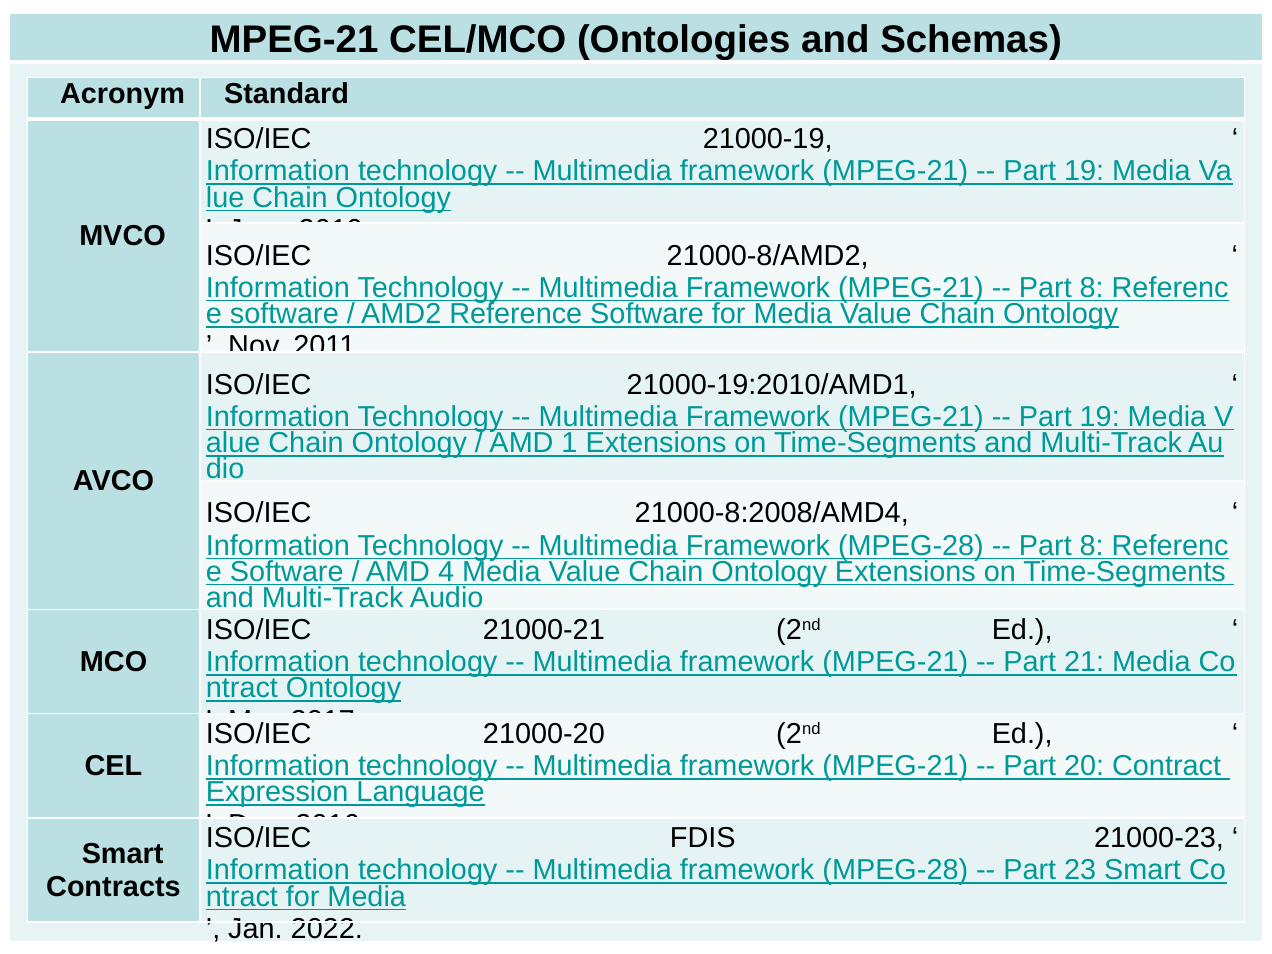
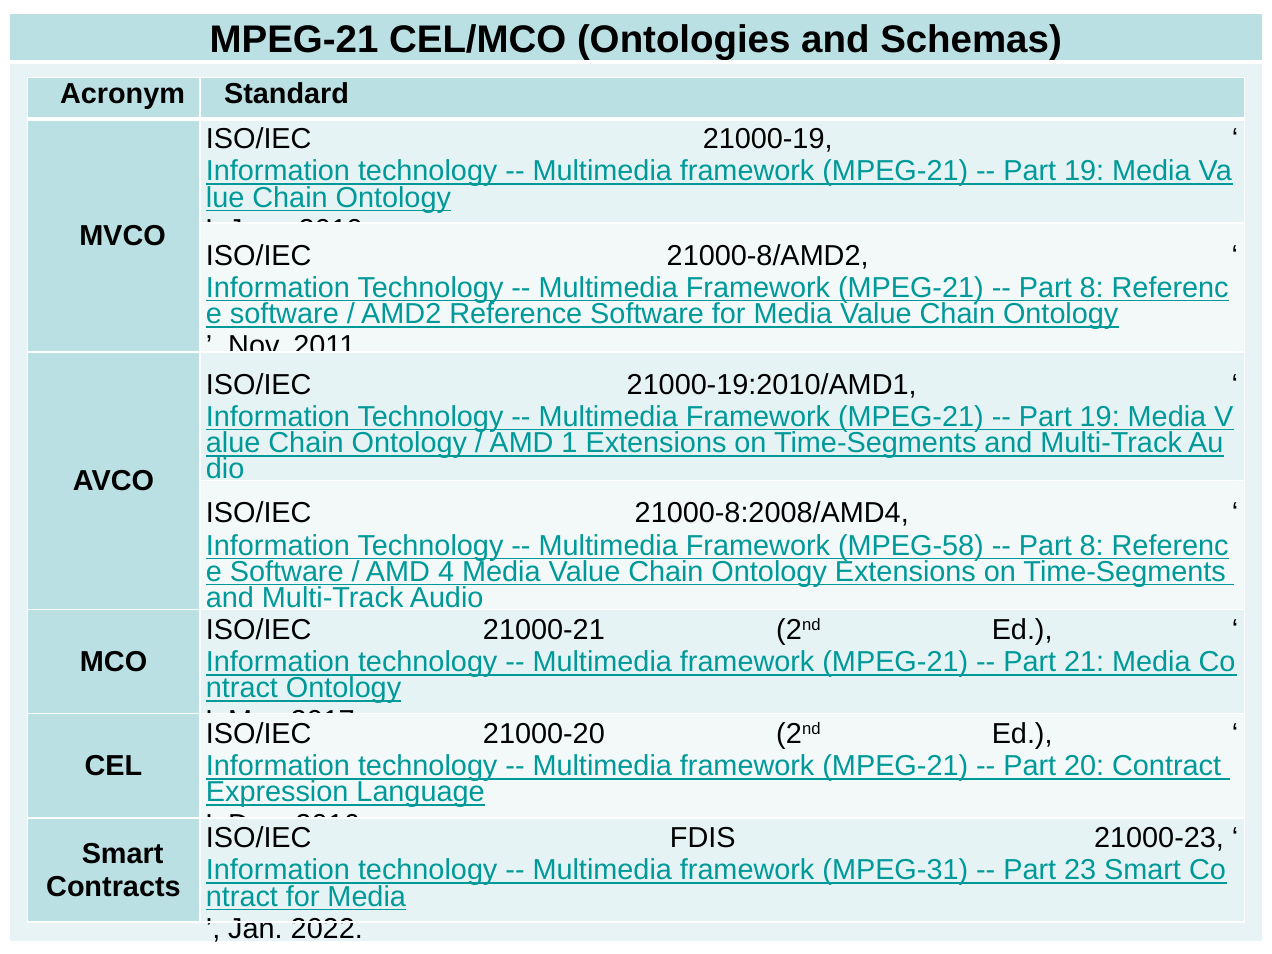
MPEG-28: MPEG-28 -> MPEG-58 (911, 546)
MPEG-28: MPEG-28 -> MPEG-31 (895, 870)
